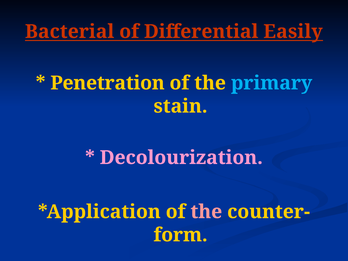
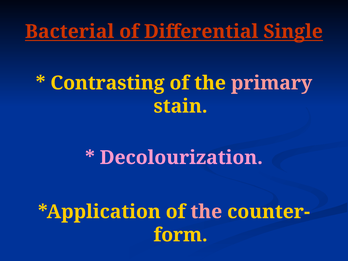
Easily: Easily -> Single (293, 32)
Penetration: Penetration -> Contrasting (107, 83)
primary colour: light blue -> pink (272, 83)
